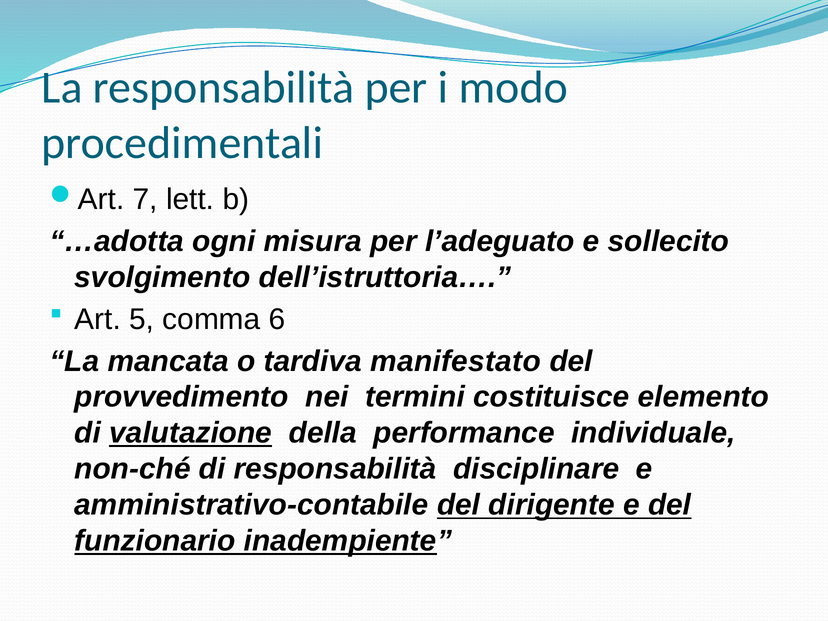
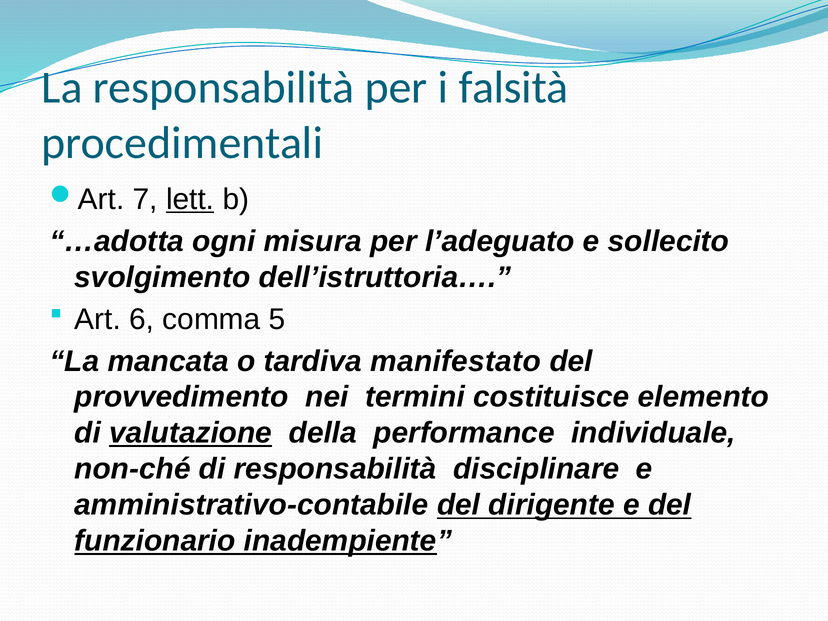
modo: modo -> falsità (514, 88)
lett underline: none -> present (190, 199)
5: 5 -> 6 (142, 319)
6: 6 -> 5 (277, 319)
